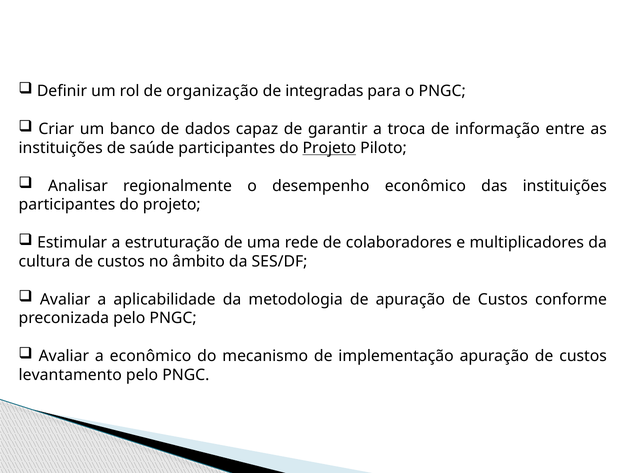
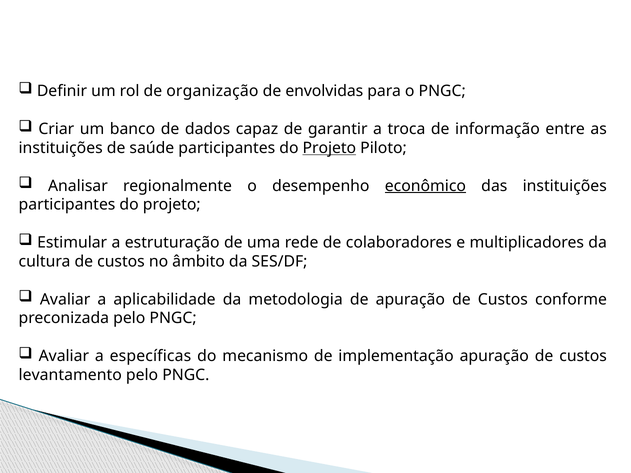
integradas: integradas -> envolvidas (324, 91)
econômico underline: none -> present (425, 186)
a econômico: econômico -> específicas (150, 356)
